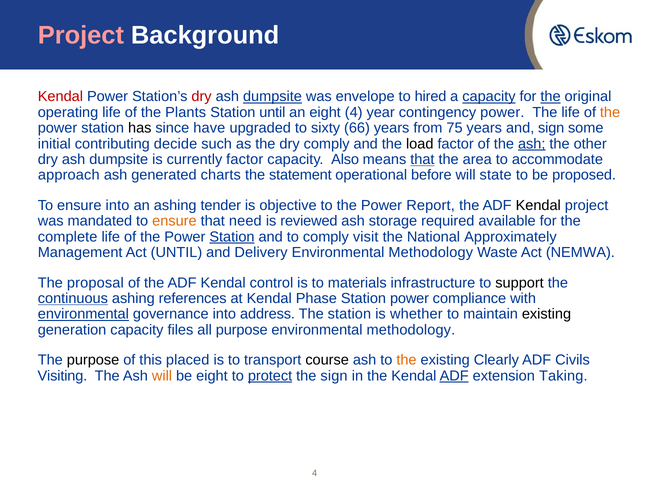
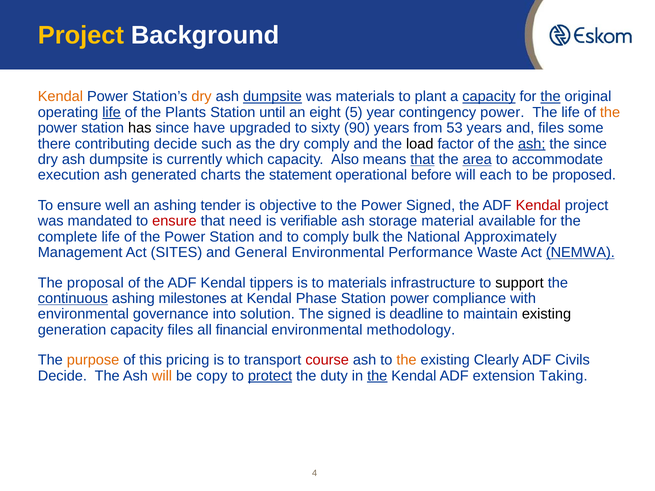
Project colour: pink -> yellow (81, 35)
Kendal colour: red -> orange (60, 97)
dry colour: red -> orange (202, 97)
was envelope: envelope -> materials (365, 97)
hired: hired -> plant (430, 97)
life underline: none -> present (112, 112)
eight 4: 4 -> 5 (354, 112)
66: 66 -> 90 (357, 128)
75: 75 -> 53 (455, 128)
and sign: sign -> files (551, 128)
initial: initial -> there (54, 144)
the other: other -> since (590, 144)
currently factor: factor -> which (245, 160)
area underline: none -> present (477, 160)
approach: approach -> execution (69, 175)
state: state -> each (496, 175)
ensure into: into -> well (118, 206)
Power Report: Report -> Signed (431, 206)
Kendal colour: black -> red (538, 206)
ensure colour: orange -> red (174, 221)
reviewed: reviewed -> verifiable (309, 221)
required: required -> material (448, 221)
Station underline: present -> none (232, 237)
visit: visit -> bulk (366, 237)
Act UNTIL: UNTIL -> SITES (176, 253)
Delivery: Delivery -> General (261, 253)
Methodology: Methodology -> Performance (431, 253)
NEMWA underline: none -> present (580, 253)
control: control -> tippers (271, 283)
references: references -> milestones (193, 299)
environmental underline: present -> none (83, 314)
address: address -> solution (267, 314)
The station: station -> signed (349, 314)
whether: whether -> deadline (416, 314)
all purpose: purpose -> financial (242, 330)
purpose colour: black -> orange (93, 360)
placed: placed -> pricing (188, 360)
course colour: black -> red (327, 360)
Visiting: Visiting -> Decide (62, 376)
be eight: eight -> copy (212, 376)
the sign: sign -> duty (334, 376)
the underline: none -> present (377, 376)
ADF underline: present -> none (454, 376)
